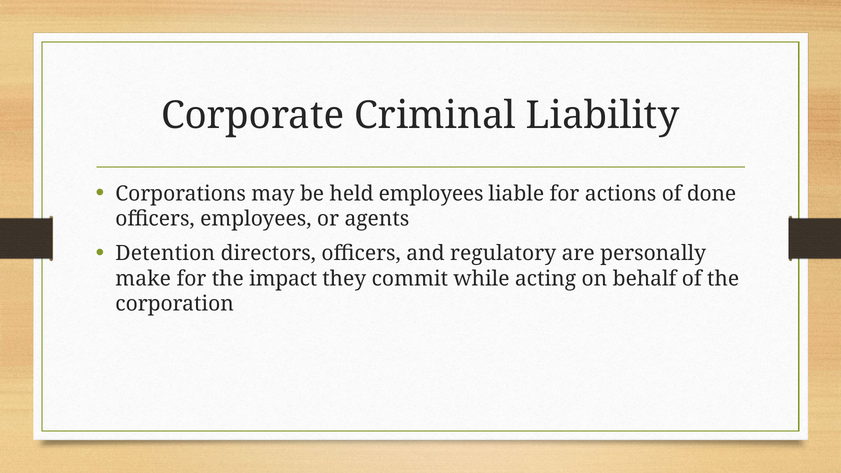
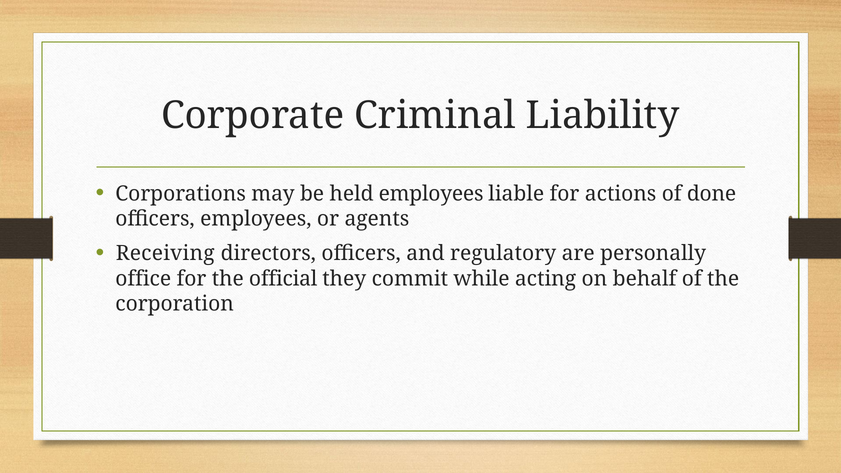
Detention: Detention -> Receiving (165, 254)
make: make -> office (143, 279)
impact: impact -> official (283, 279)
